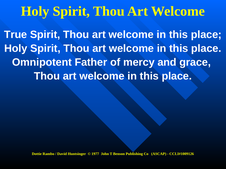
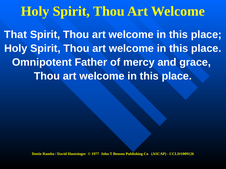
True: True -> That (16, 35)
